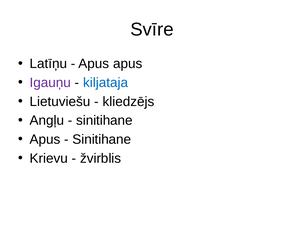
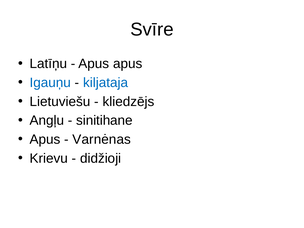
Igauņu colour: purple -> blue (50, 83)
Sinitihane: Sinitihane -> Varnėnas (102, 139)
žvirblis: žvirblis -> didžioji (101, 158)
